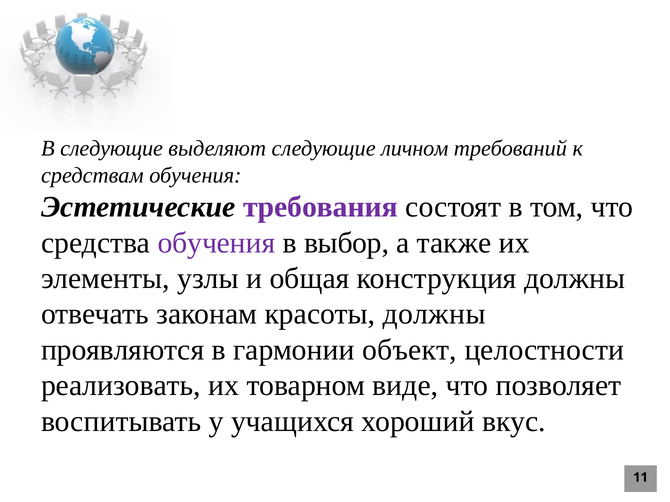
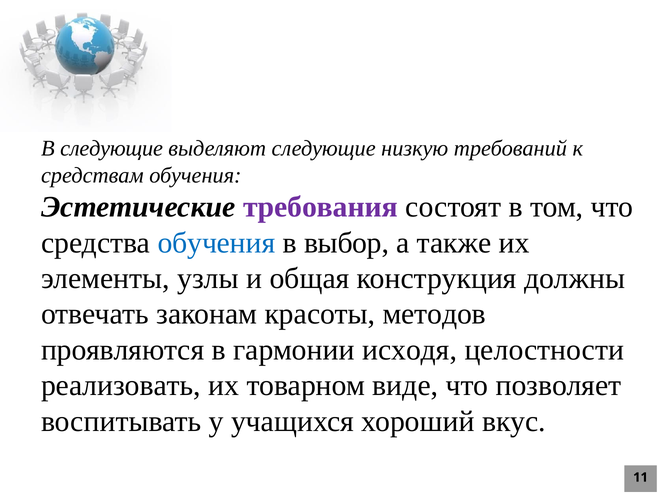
личном: личном -> низкую (415, 149)
обучения colour: purple -> blue (216, 243)
красоты должны: должны -> методов (434, 314)
объект: объект -> исходя (410, 350)
